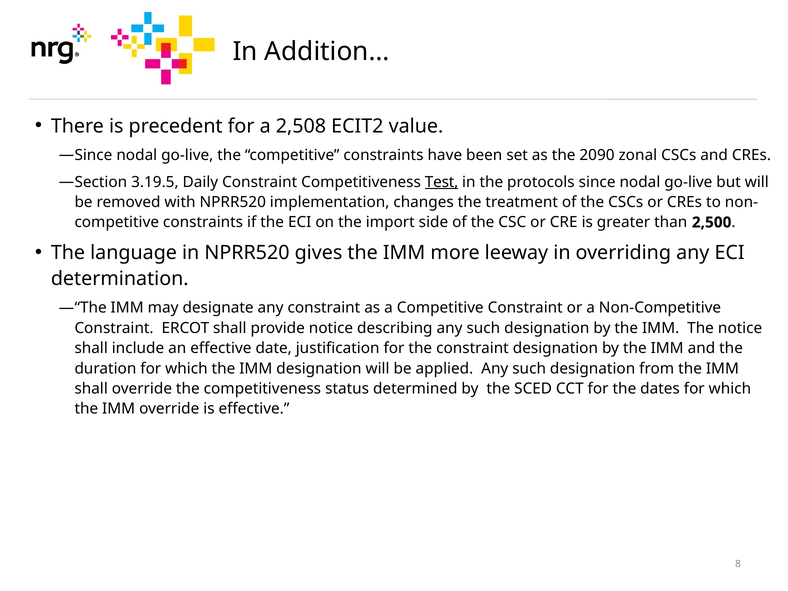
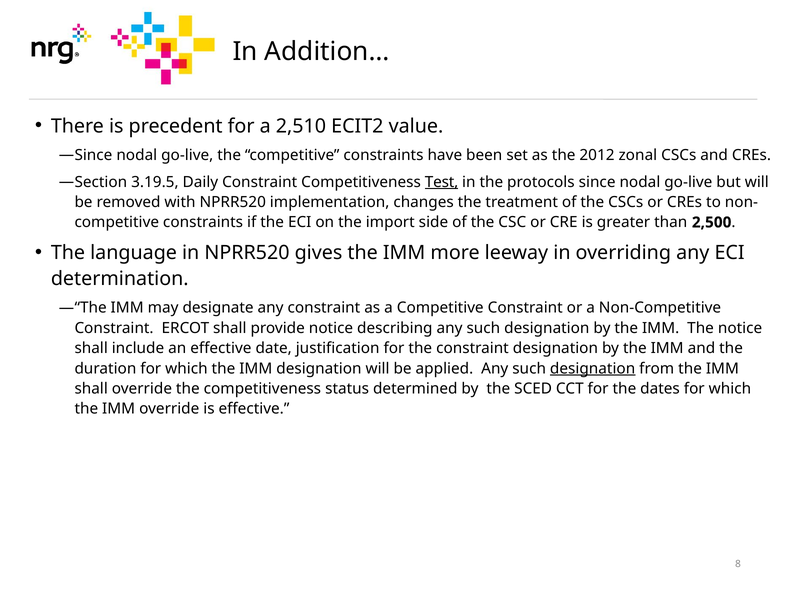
2,508: 2,508 -> 2,510 (301, 126)
2090: 2090 -> 2012 (597, 155)
designation underline: none -> present (593, 368)
